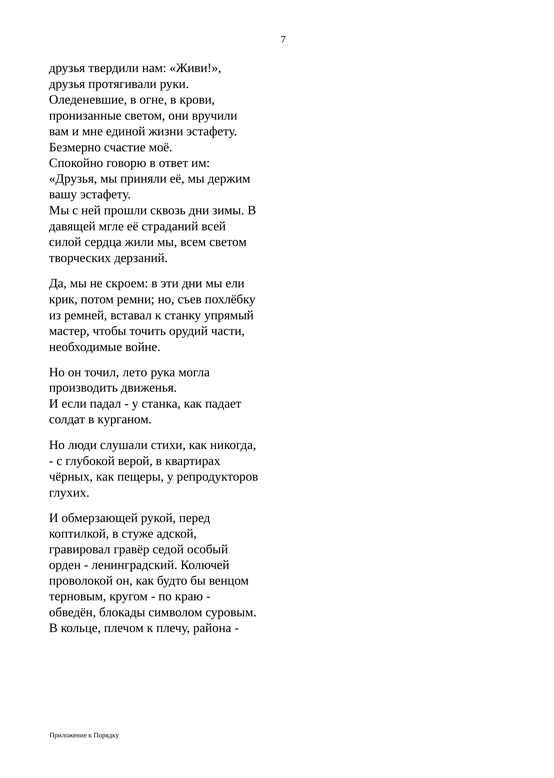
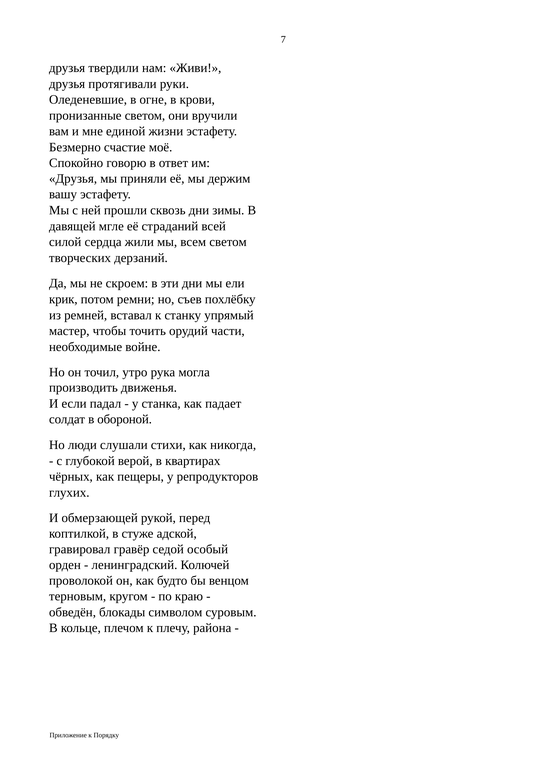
лето: лето -> утро (135, 372)
курганом: курганом -> обороной (125, 419)
